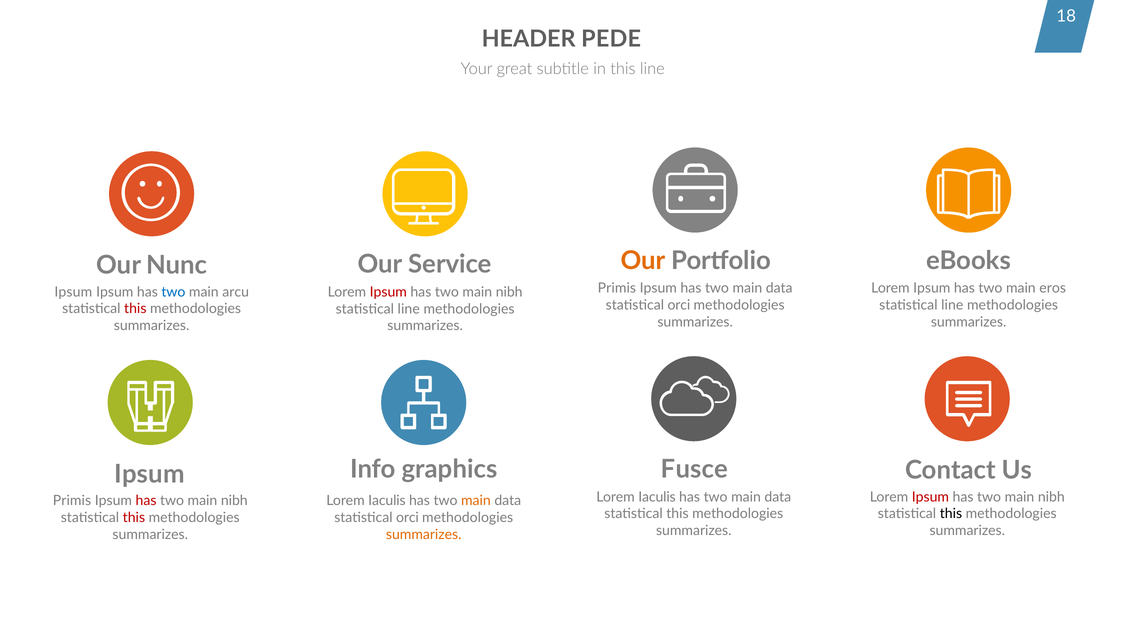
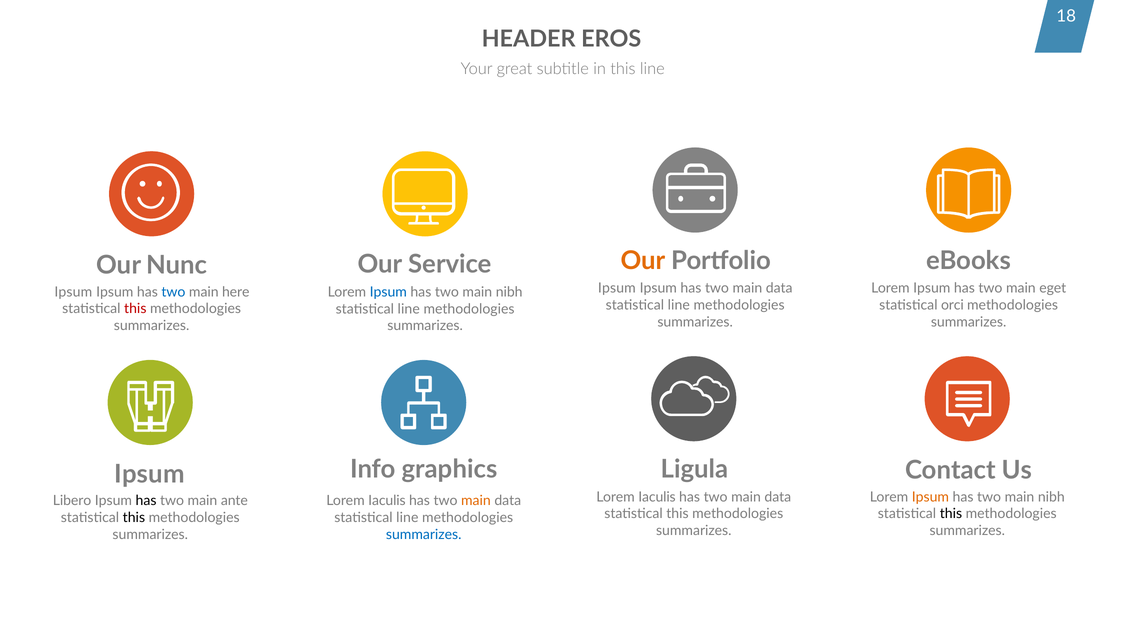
PEDE: PEDE -> EROS (611, 39)
Primis: Primis -> Ipsum (617, 288)
eros: eros -> eget (1053, 288)
arcu: arcu -> here (236, 292)
Ipsum colour: red -> blue (388, 292)
orci: orci -> line (679, 305)
line: line -> orci (952, 305)
Fusce: Fusce -> Ligula (694, 469)
Ipsum colour: red -> orange (930, 497)
Primis: Primis -> Libero (72, 501)
has colour: red -> black (146, 501)
nibh: nibh -> ante (234, 501)
this colour: red -> black (134, 518)
orci: orci -> line (407, 518)
summarizes colour: orange -> blue (424, 535)
